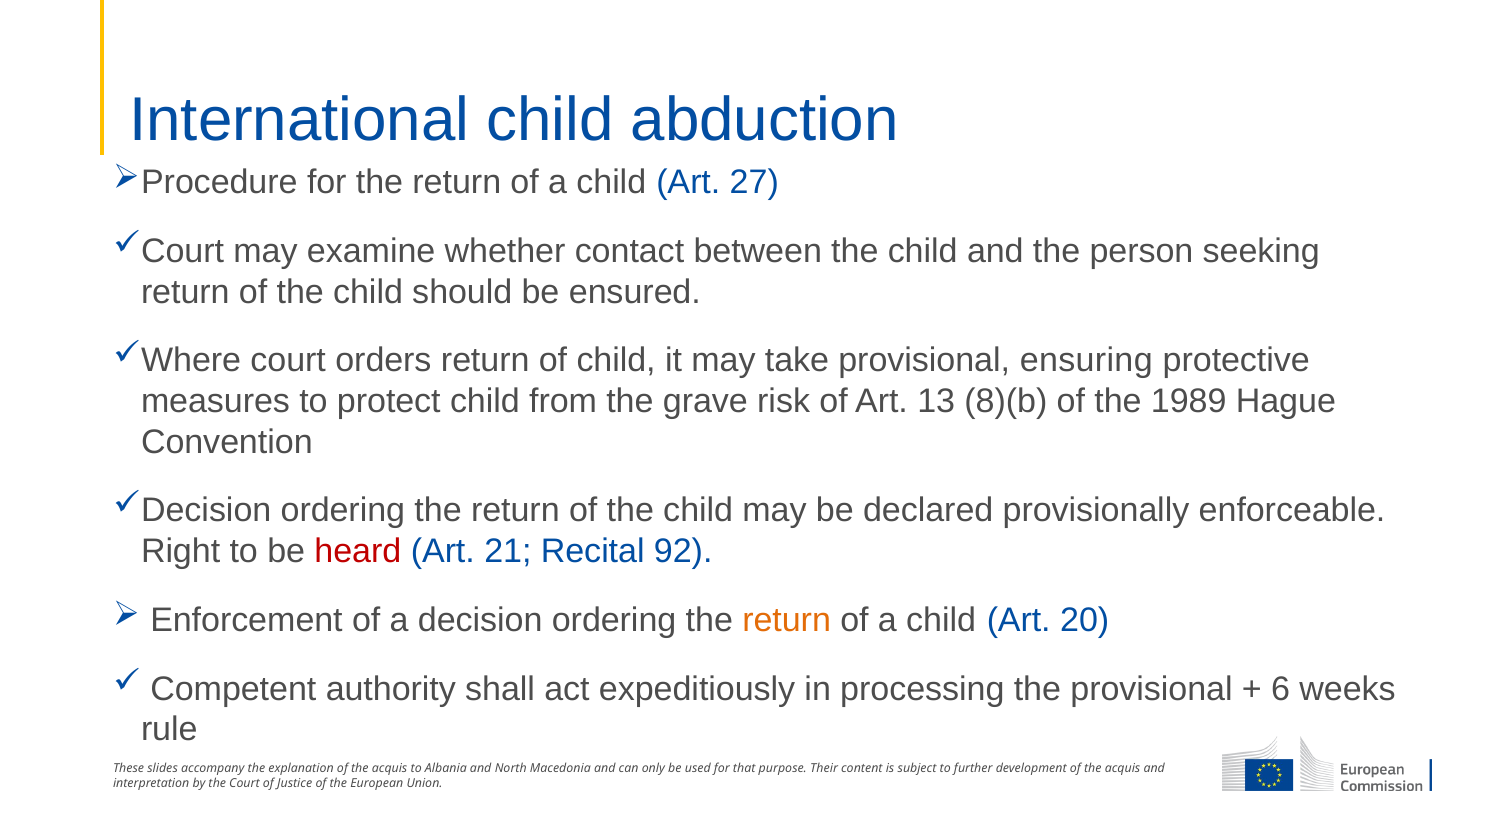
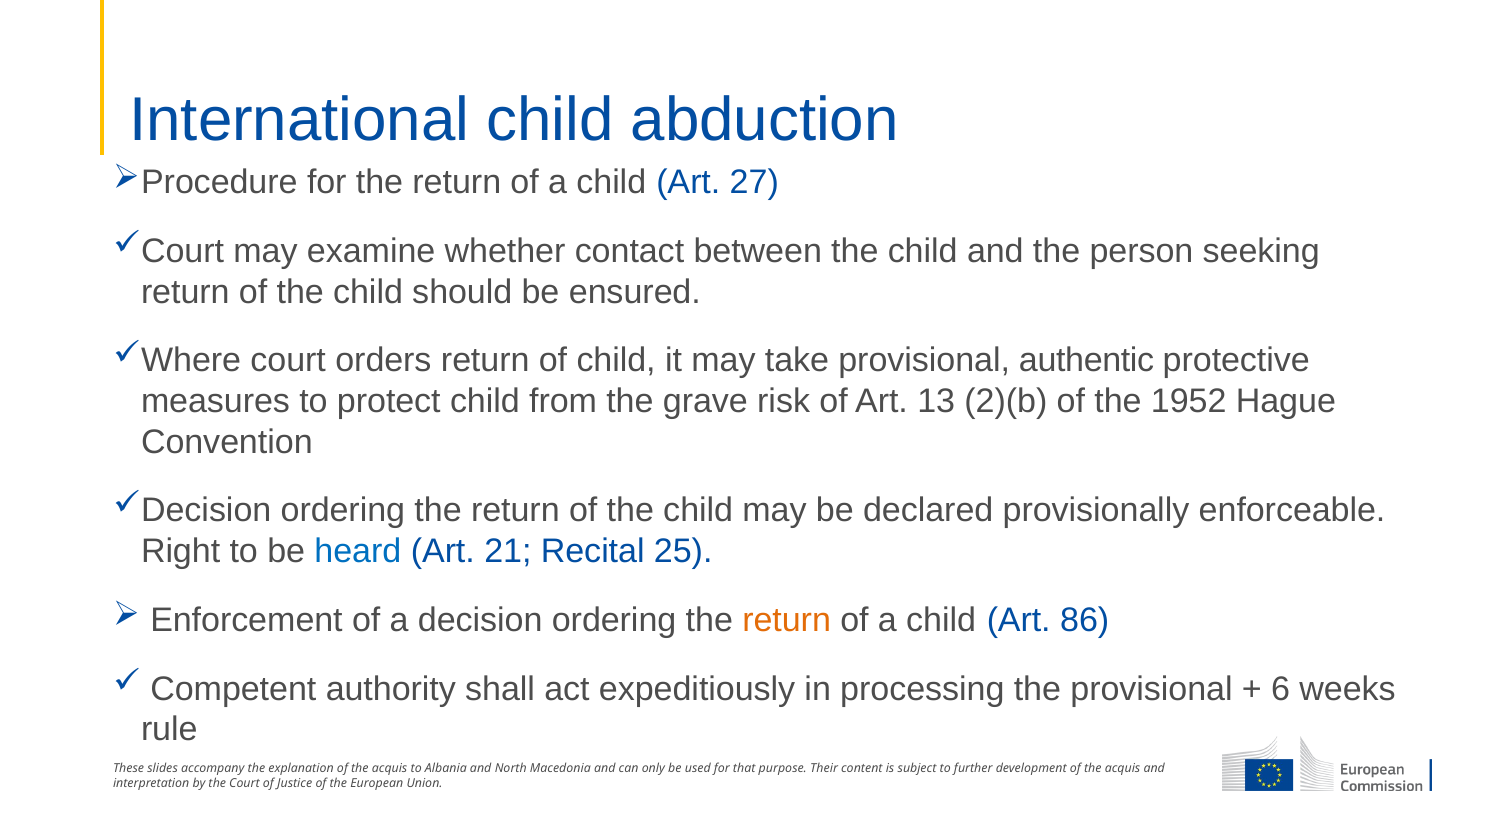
ensuring: ensuring -> authentic (1087, 361)
8)(b: 8)(b -> 2)(b (1006, 401)
1989: 1989 -> 1952 (1189, 401)
heard colour: red -> blue (358, 552)
92: 92 -> 25 (683, 552)
20: 20 -> 86 (1085, 620)
